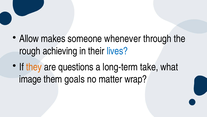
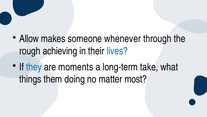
they colour: orange -> blue (34, 67)
questions: questions -> moments (76, 67)
image: image -> things (30, 79)
goals: goals -> doing (75, 79)
wrap: wrap -> most (136, 79)
